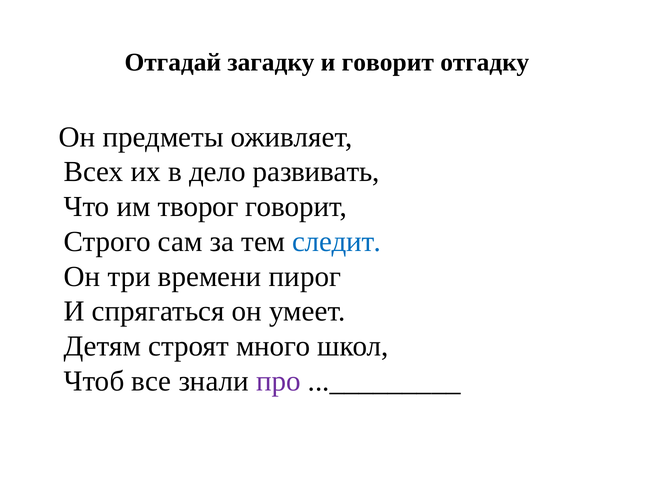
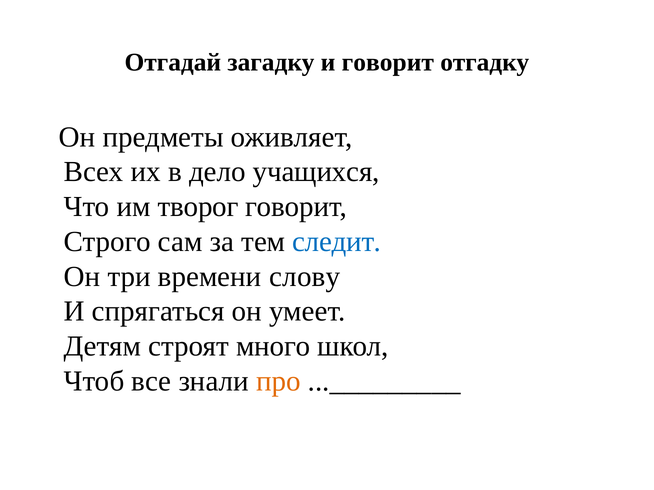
развивать: развивать -> учащихся (316, 172)
пирог: пирог -> слову (305, 277)
про colour: purple -> orange (278, 381)
